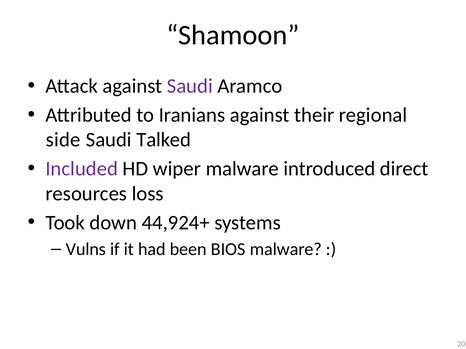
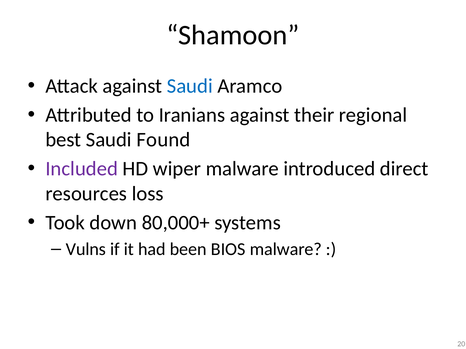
Saudi colour: purple -> blue (190, 86)
side: side -> best (63, 140)
Talked: Talked -> Found (163, 140)
44,924+: 44,924+ -> 80,000+ (176, 223)
